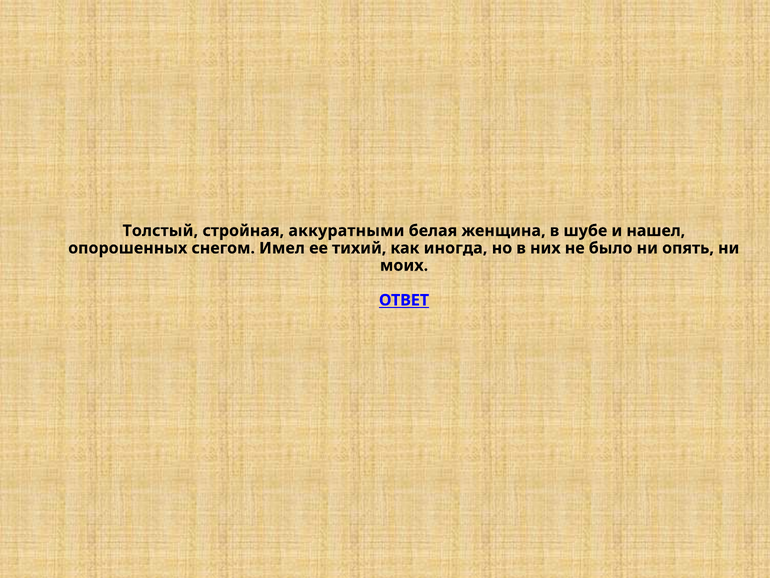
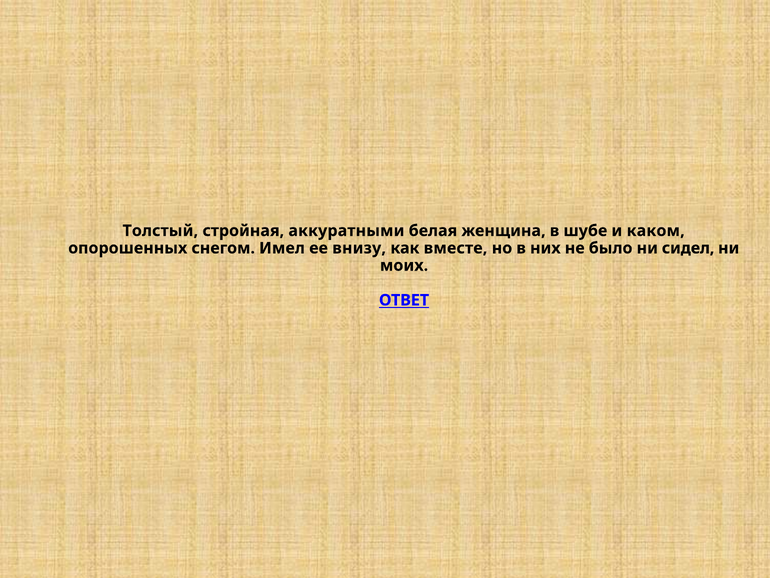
нашел: нашел -> каком (656, 231)
тихий: тихий -> внизу (359, 248)
иногда: иногда -> вместе (455, 248)
опять: опять -> сидел (688, 248)
